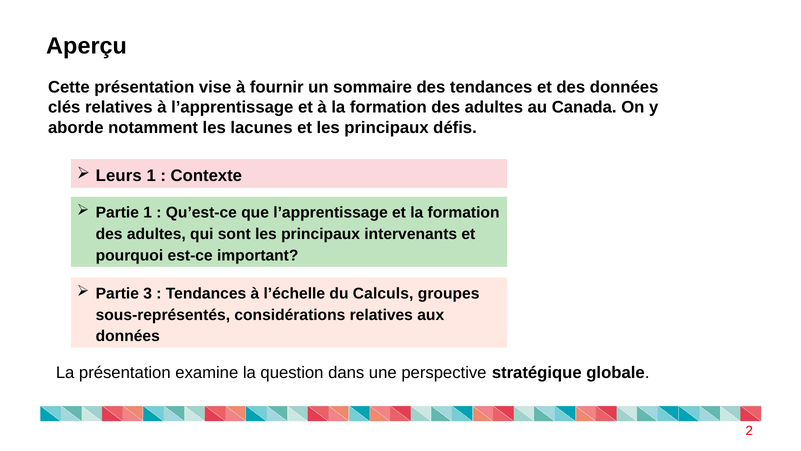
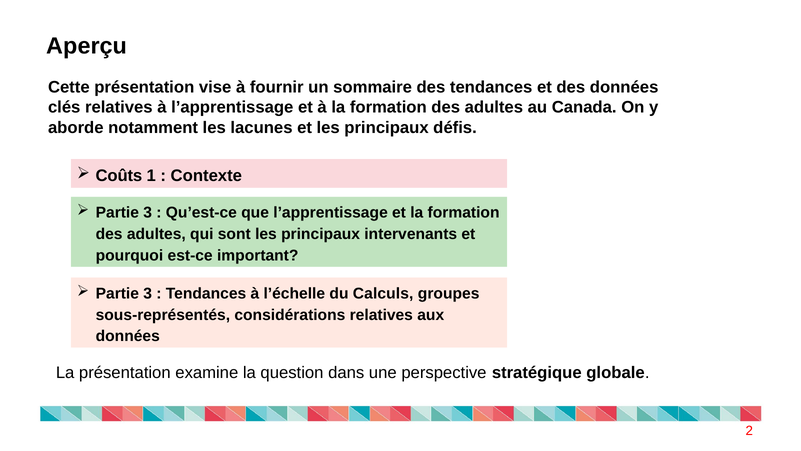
Leurs: Leurs -> Coûts (119, 176)
1: 1 -> 3 (148, 213)
